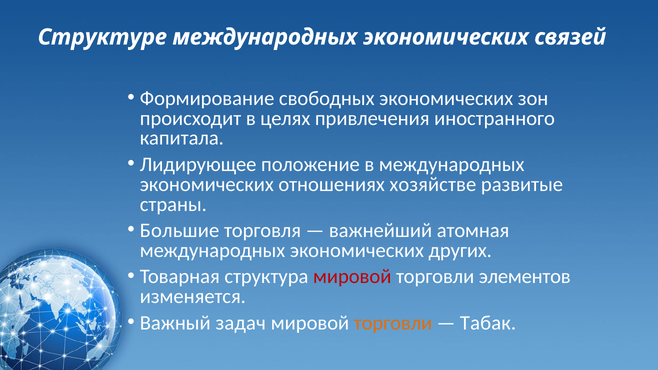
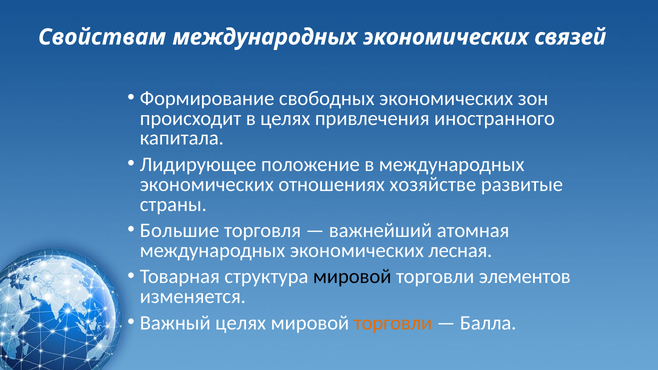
Структуре: Структуре -> Свойствам (102, 37)
других: других -> лесная (460, 251)
мировой colour: red -> black (352, 277)
Важный задач: задач -> целях (241, 323)
Табак: Табак -> Балла (488, 323)
